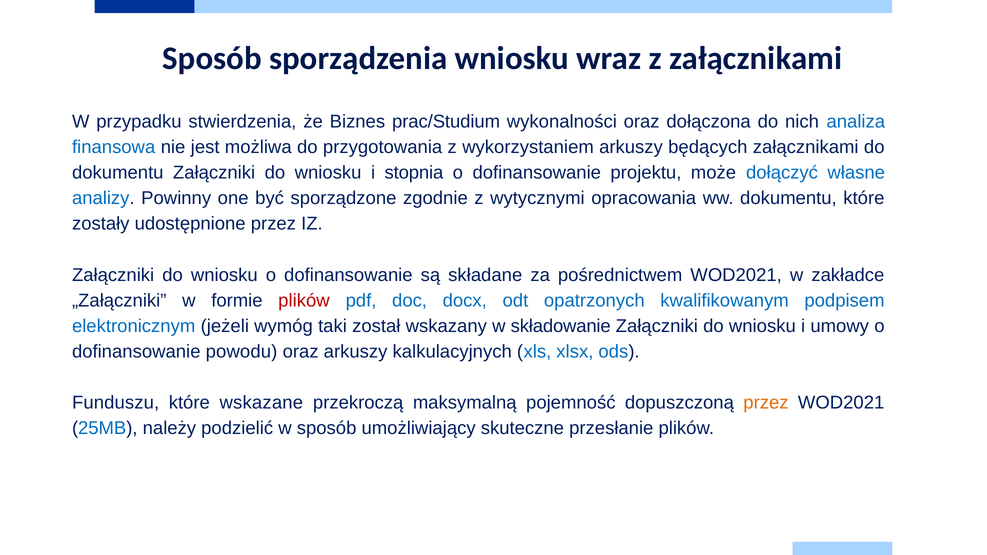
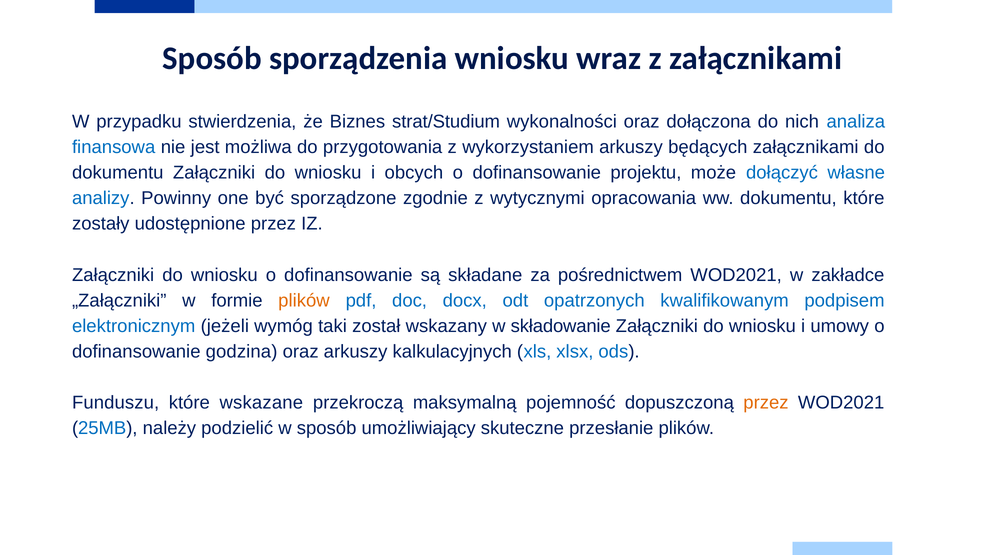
prac/Studium: prac/Studium -> strat/Studium (446, 122)
stopnia: stopnia -> obcych (414, 173)
plików colour: red -> orange (304, 301)
powodu: powodu -> godzina (242, 352)
